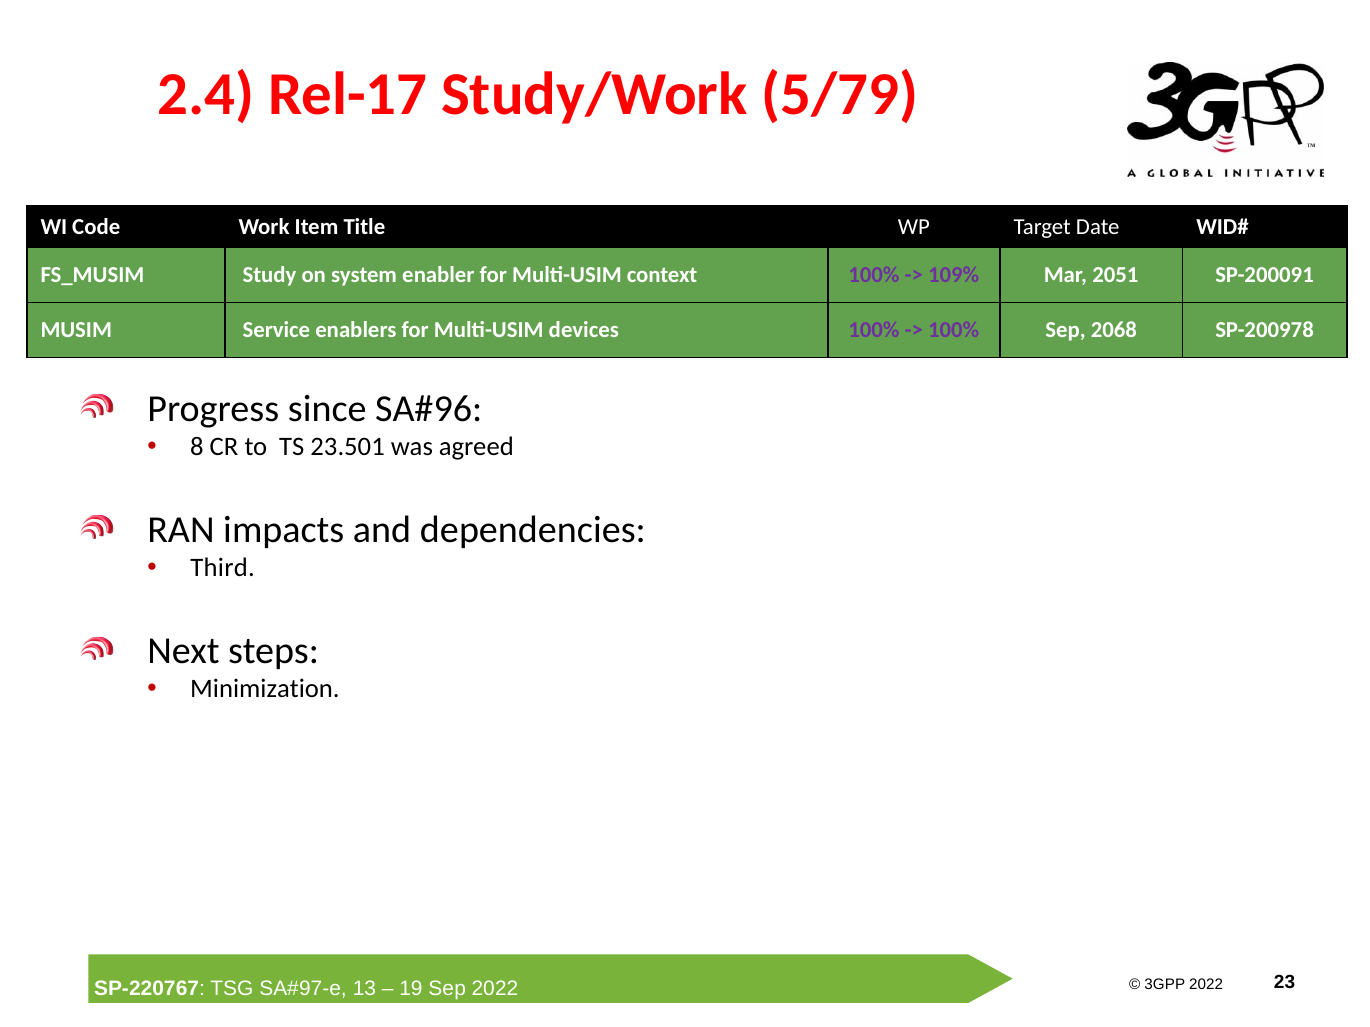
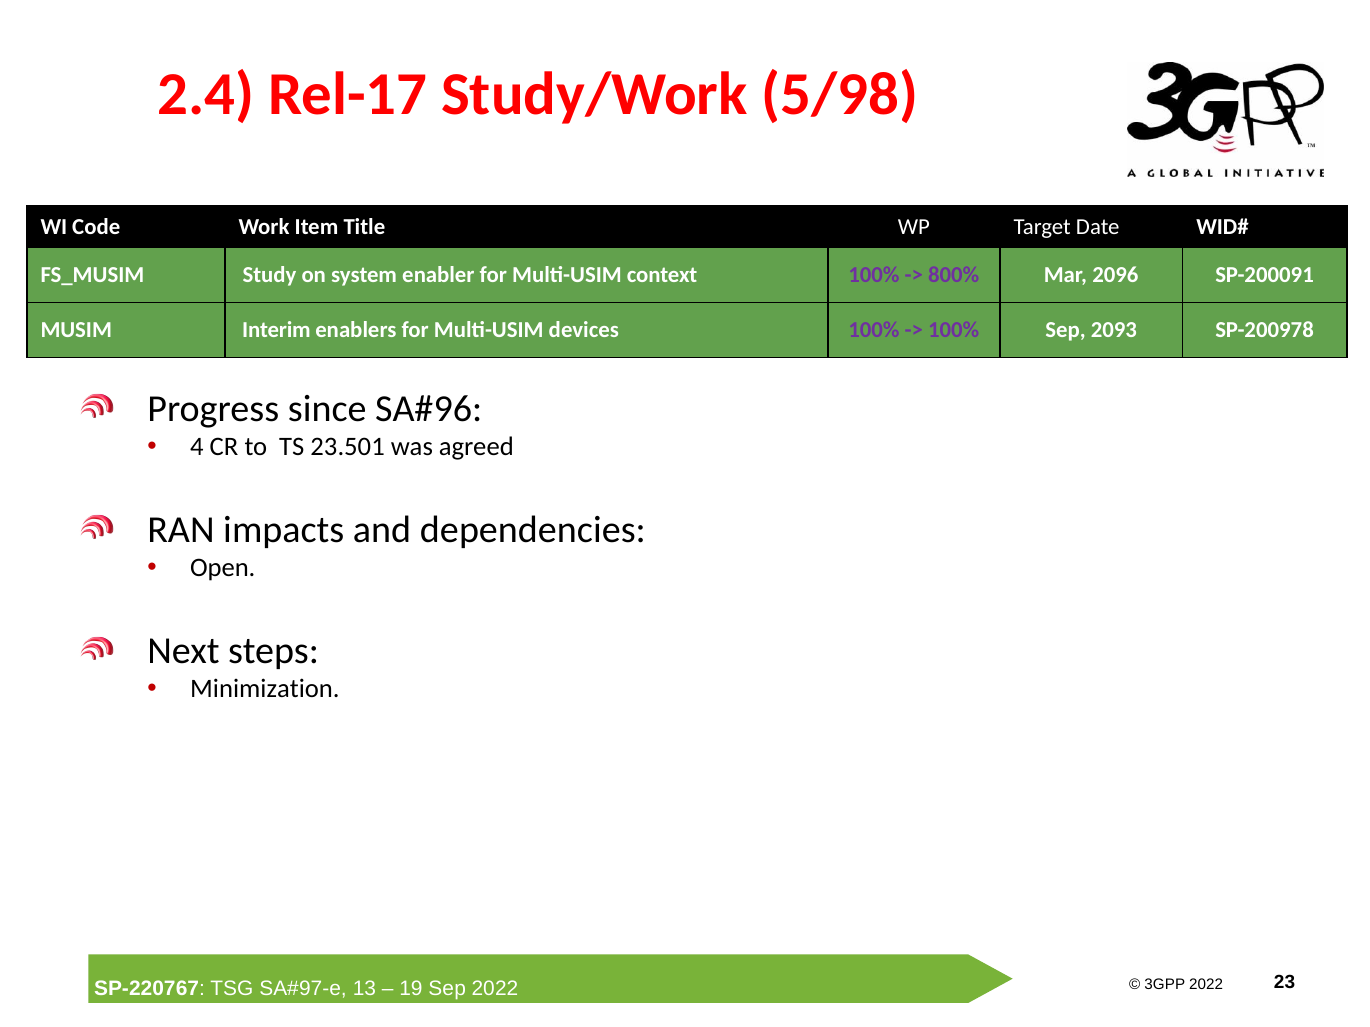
5/79: 5/79 -> 5/98 (840, 94)
109%: 109% -> 800% (954, 275)
2051: 2051 -> 2096 (1115, 275)
Service: Service -> Interim (277, 330)
2068: 2068 -> 2093 (1114, 330)
8: 8 -> 4 (197, 447)
Third: Third -> Open (223, 568)
